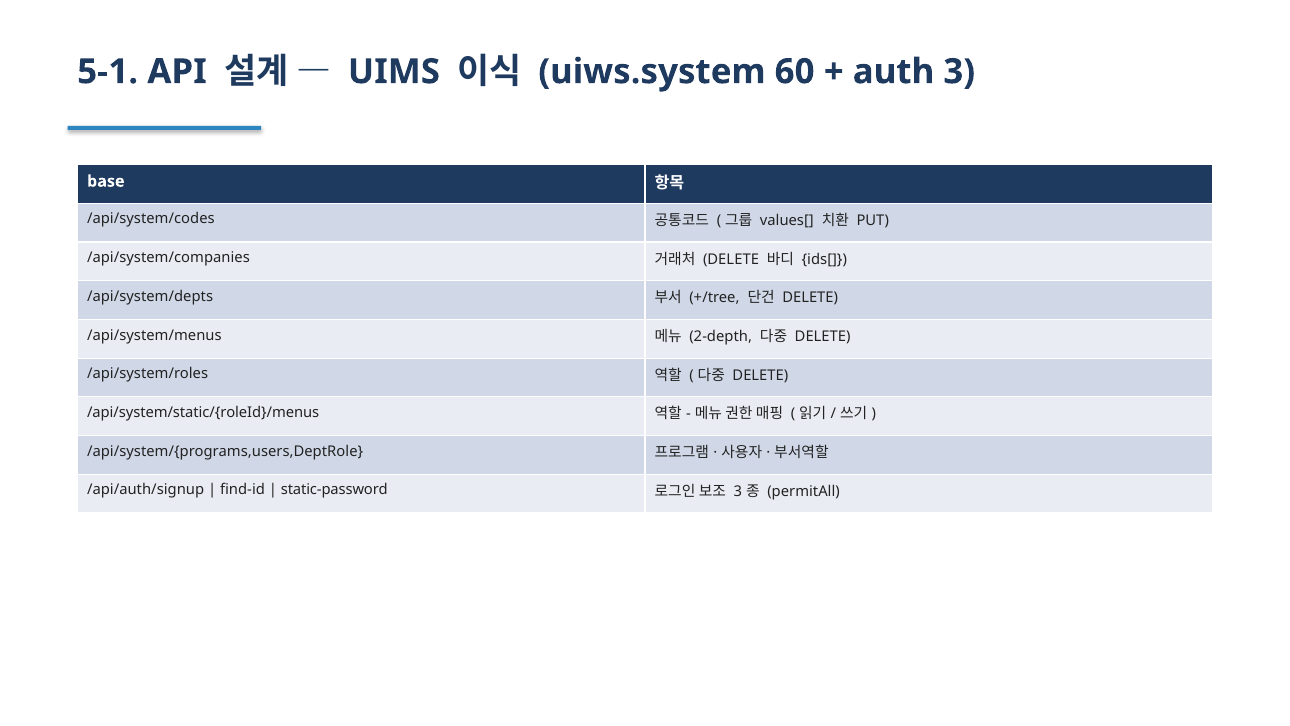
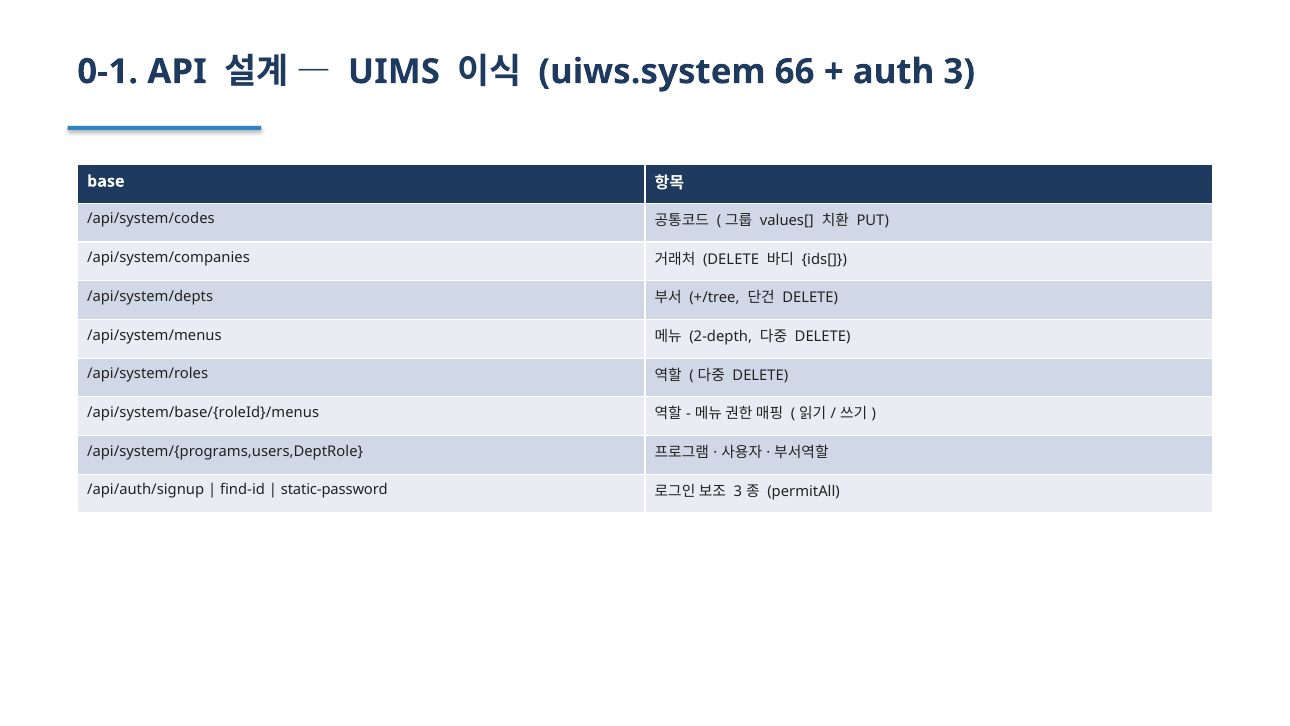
5-1: 5-1 -> 0-1 (108, 72)
60: 60 -> 66 (795, 72)
/api/system/static/{roleId}/menus: /api/system/static/{roleId}/menus -> /api/system/base/{roleId}/menus (203, 412)
